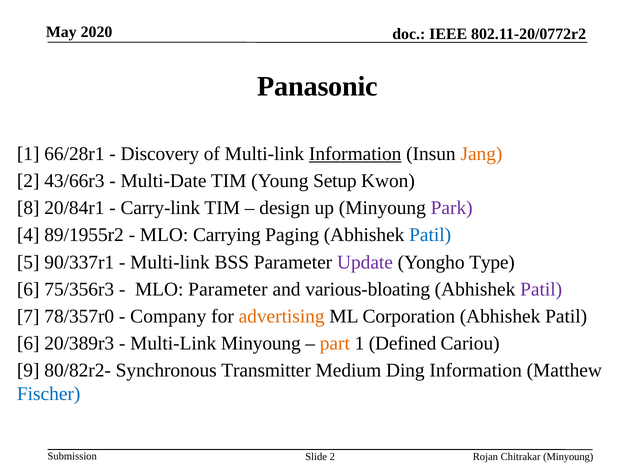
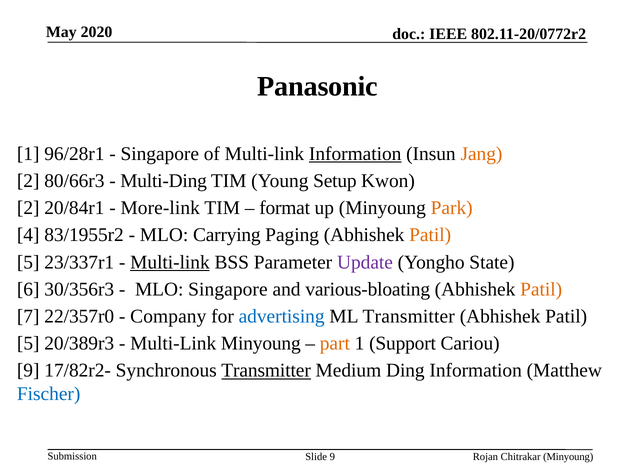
66/28r1: 66/28r1 -> 96/28r1 (74, 154)
Discovery: Discovery -> Singapore (160, 154)
43/66r3: 43/66r3 -> 80/66r3 (74, 181)
Multi-Date: Multi-Date -> Multi-Ding (164, 181)
8: 8 -> 2 (28, 208)
Carry-link: Carry-link -> More-link (160, 208)
design: design -> format (285, 208)
Park colour: purple -> orange (452, 208)
89/1955r2: 89/1955r2 -> 83/1955r2 (84, 235)
Patil colour: blue -> orange (430, 235)
90/337r1: 90/337r1 -> 23/337r1 (79, 262)
Multi-link underline: none -> present (170, 262)
Type: Type -> State (492, 262)
75/356r3: 75/356r3 -> 30/356r3 (79, 289)
MLO Parameter: Parameter -> Singapore (228, 289)
Patil colour: purple -> orange (541, 289)
78/357r0: 78/357r0 -> 22/357r0 (79, 316)
advertising colour: orange -> blue (282, 316)
ML Corporation: Corporation -> Transmitter (409, 316)
6: 6 -> 5 (28, 344)
Defined: Defined -> Support (403, 344)
80/82r2-: 80/82r2- -> 17/82r2- (78, 371)
Transmitter underline: none -> present (266, 371)
Slide 2: 2 -> 9 (332, 457)
